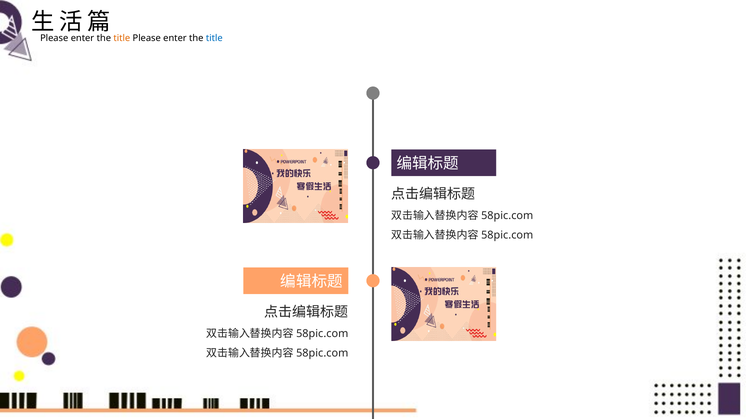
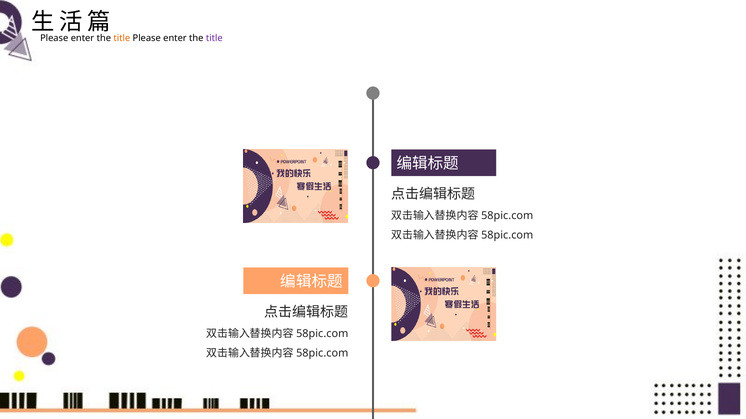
title colour: blue -> purple (214, 38)
